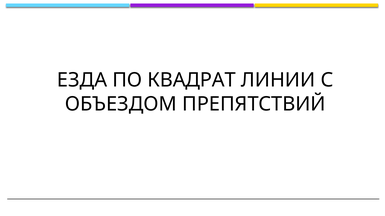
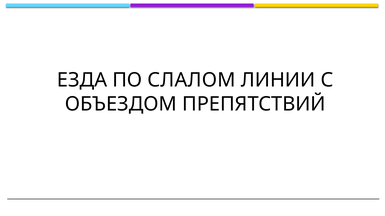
КВАДРАТ: КВАДРАТ -> СЛАЛОМ (191, 80)
